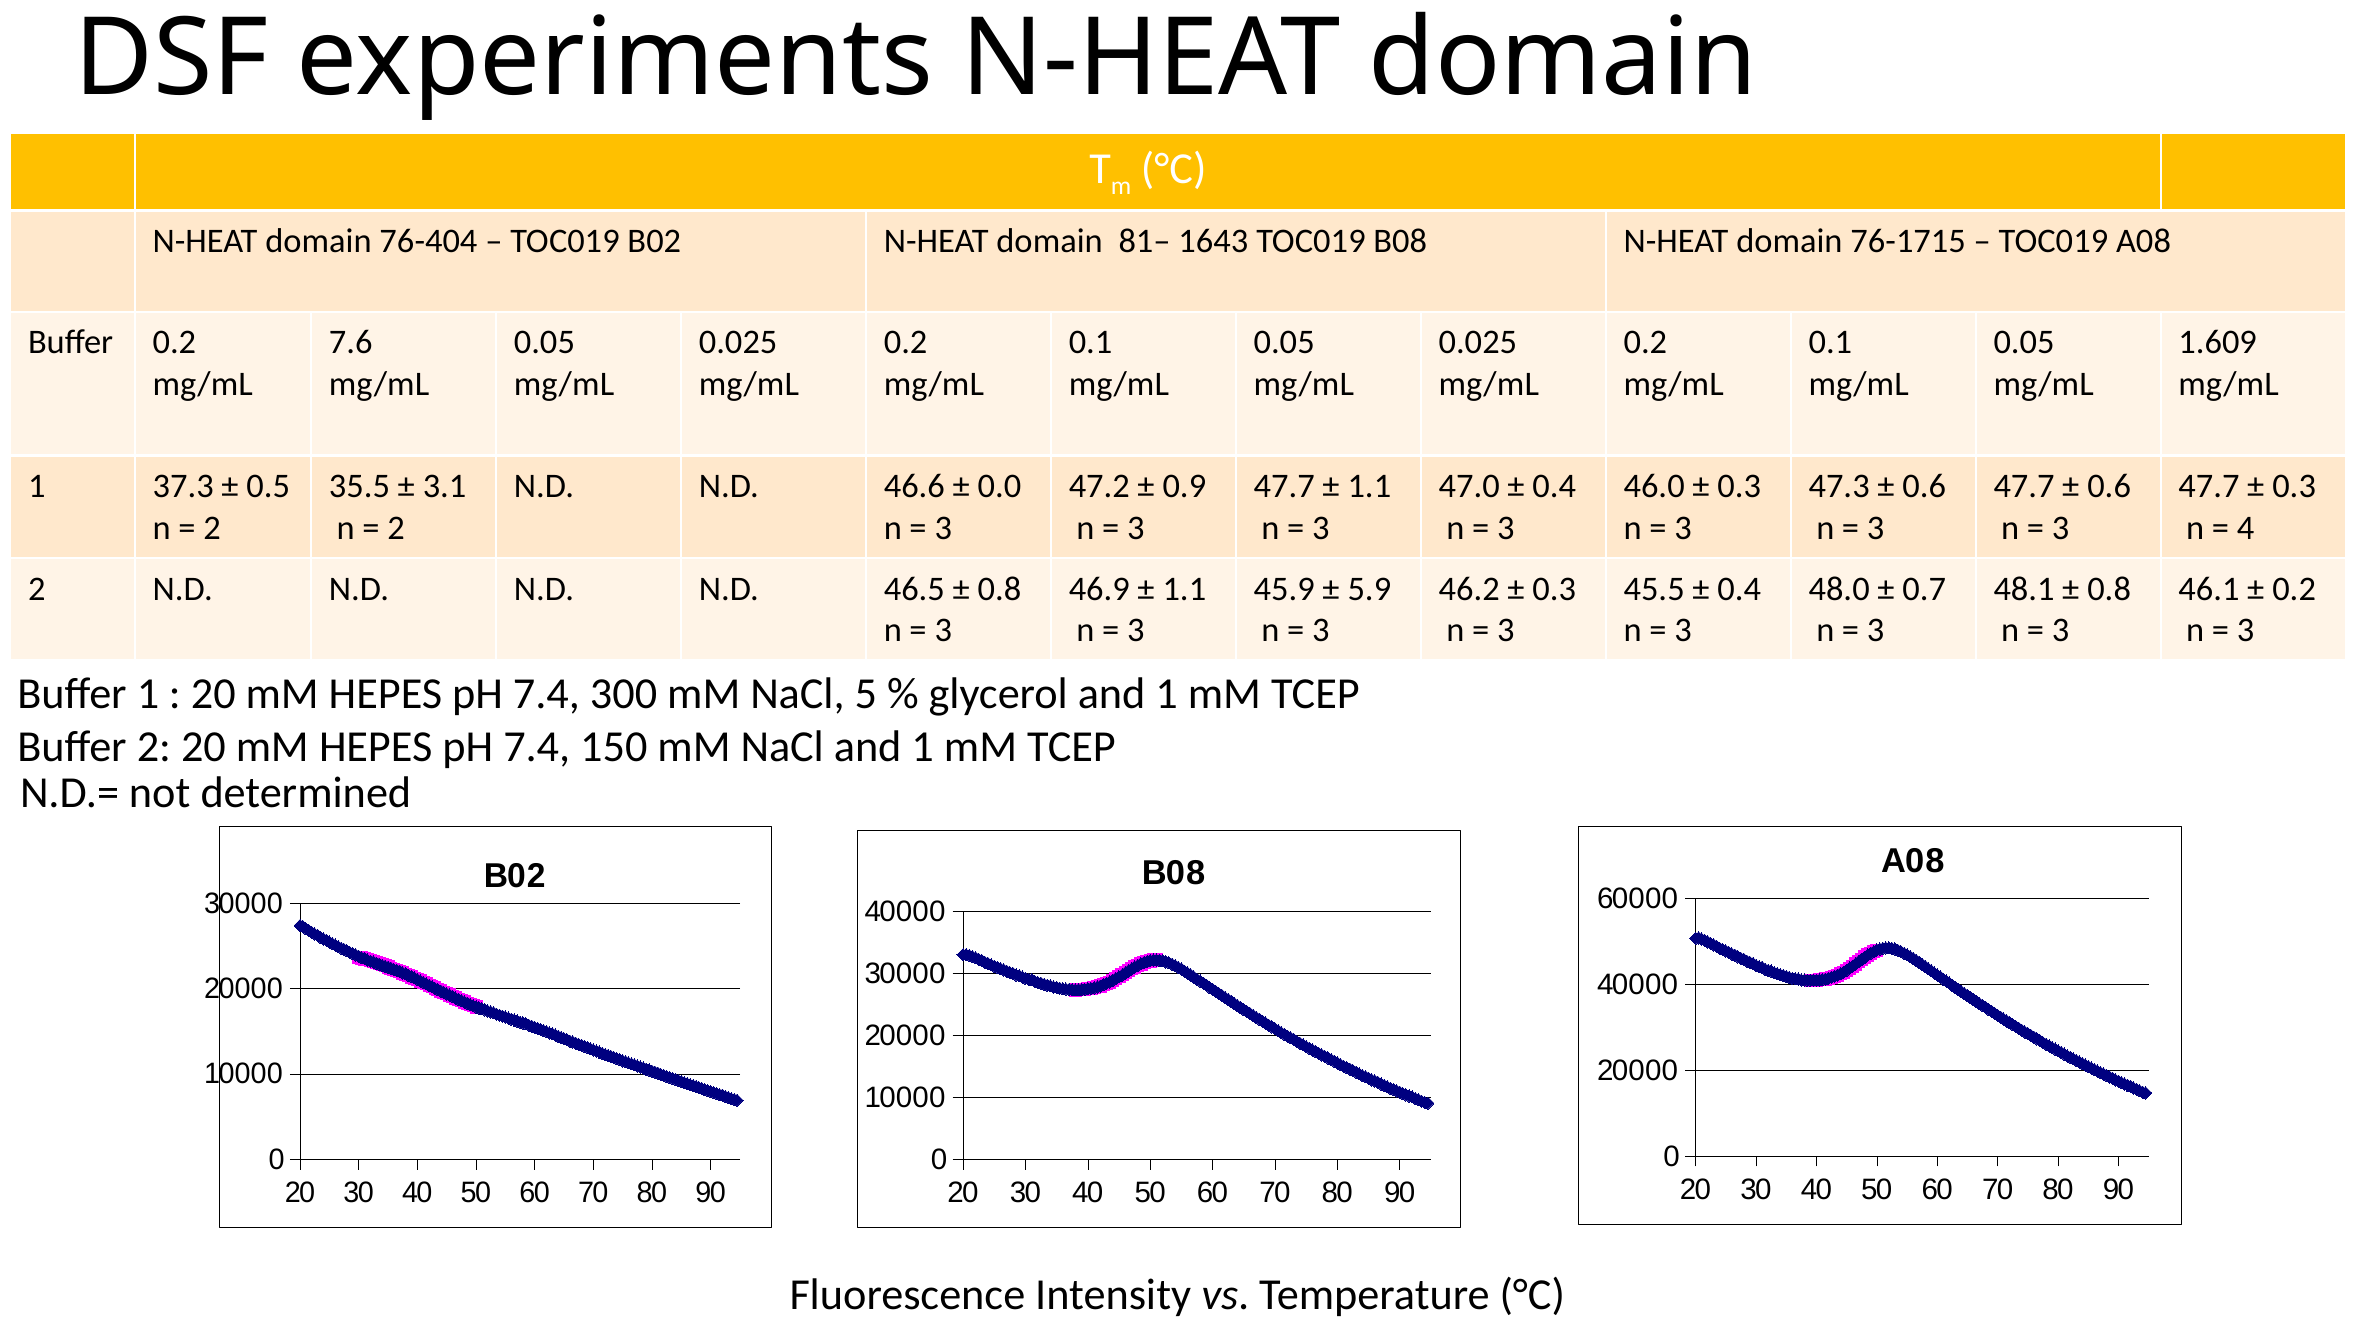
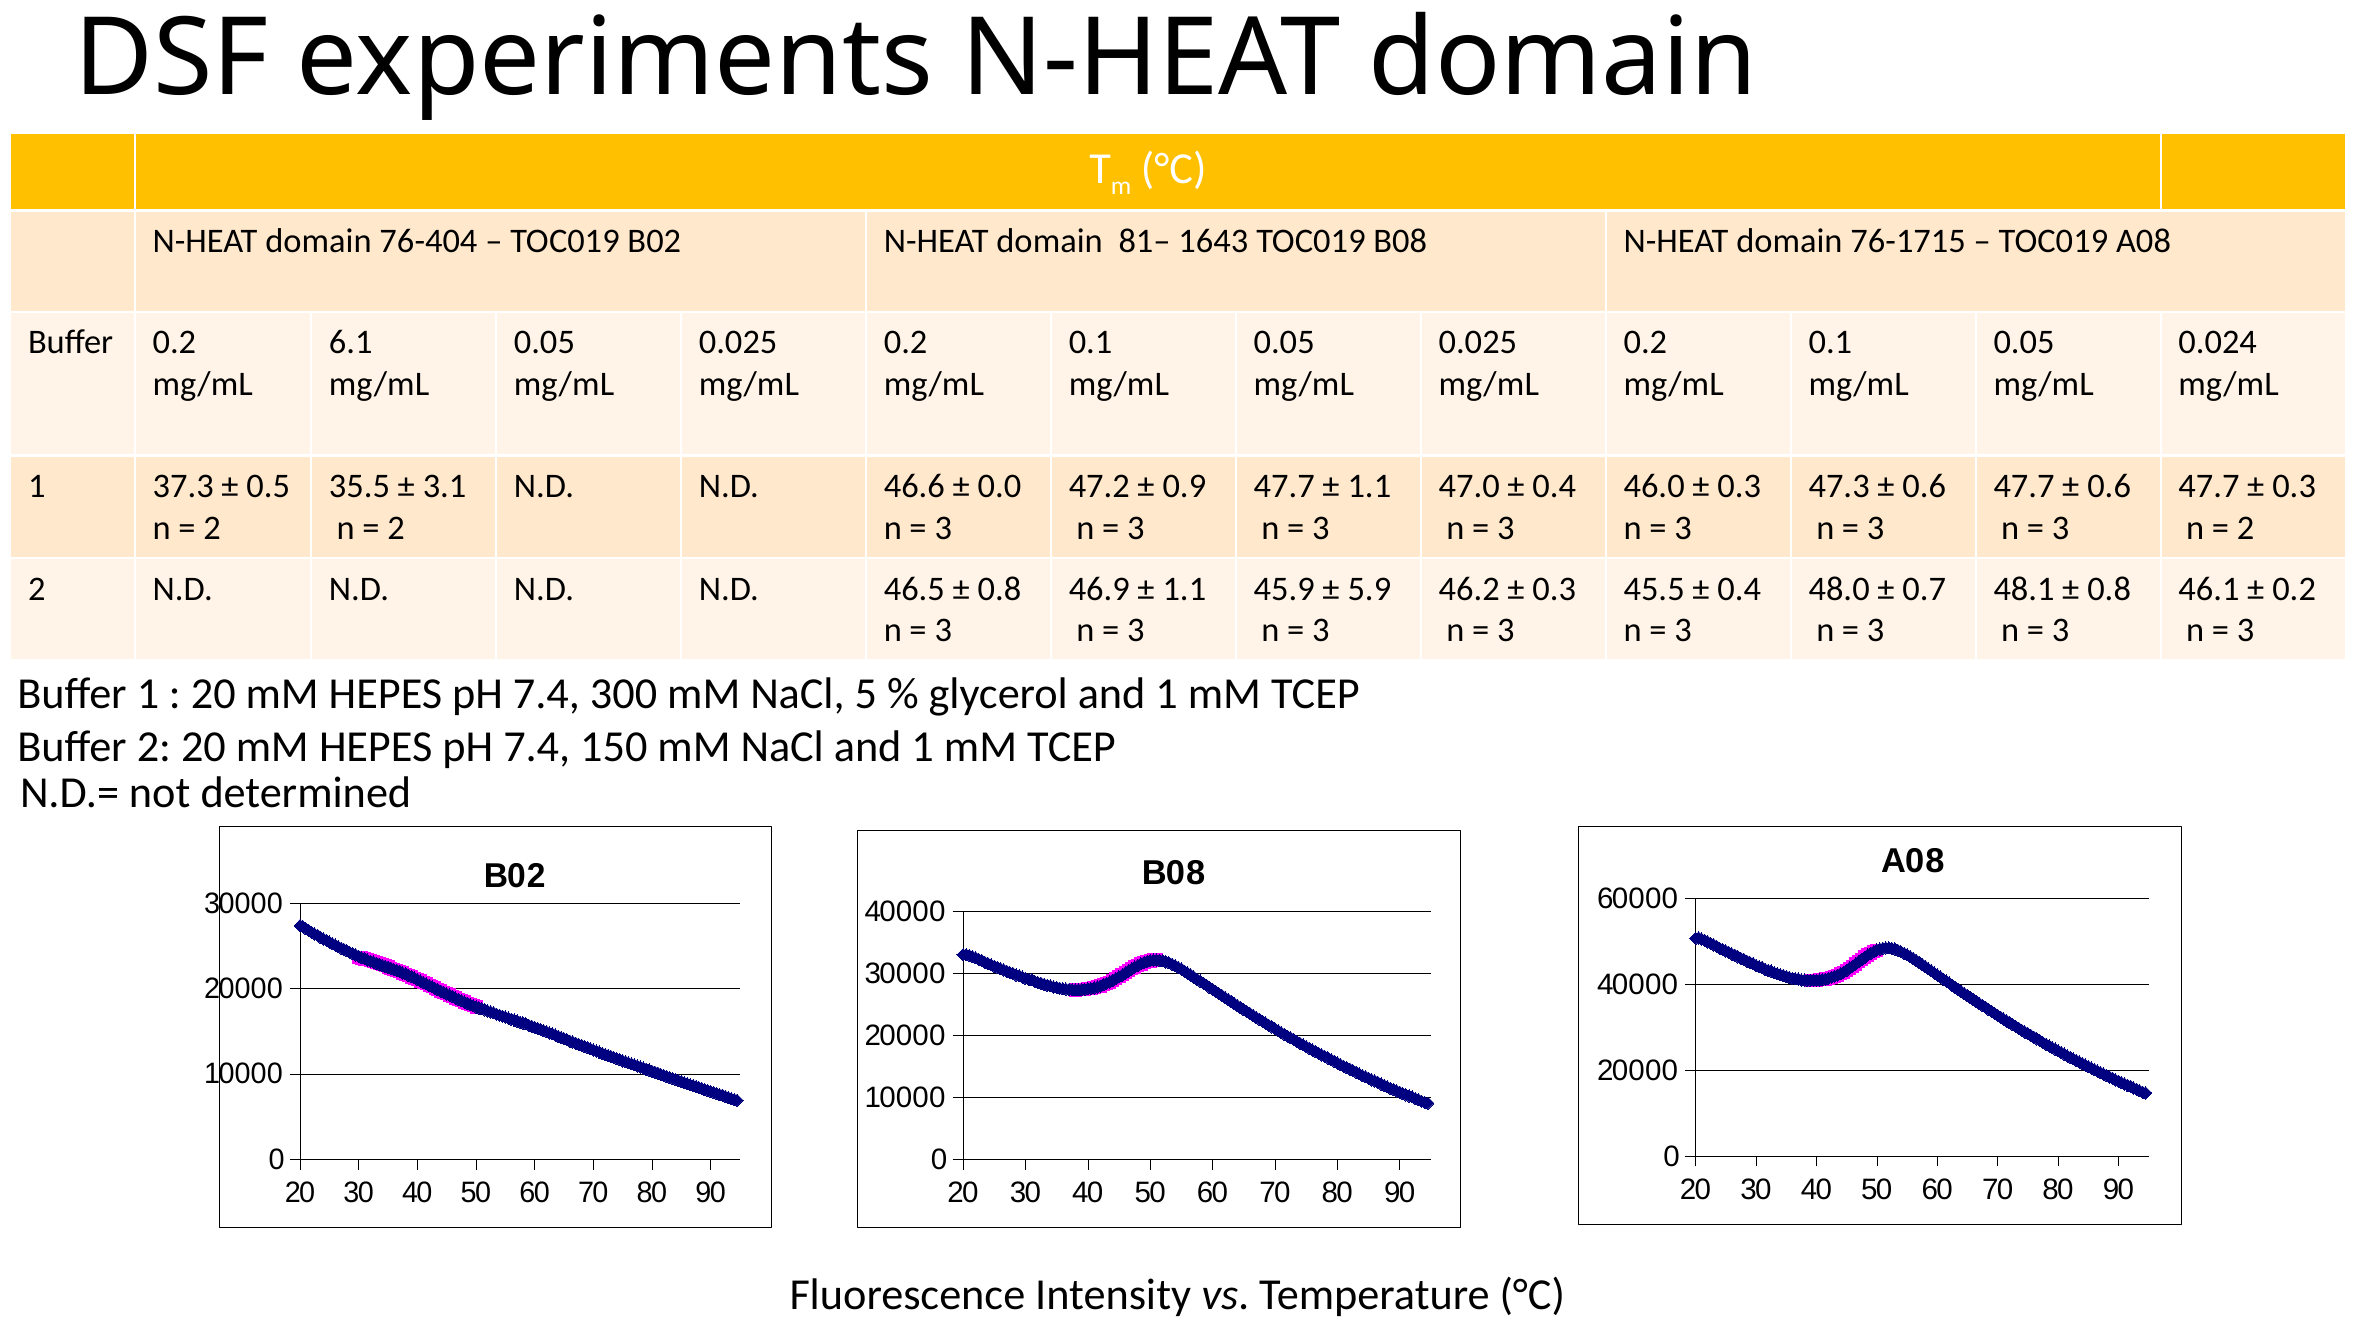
7.6: 7.6 -> 6.1 (351, 342)
1.609: 1.609 -> 0.024 (2218, 342)
4: 4 -> 2 (2246, 528)
